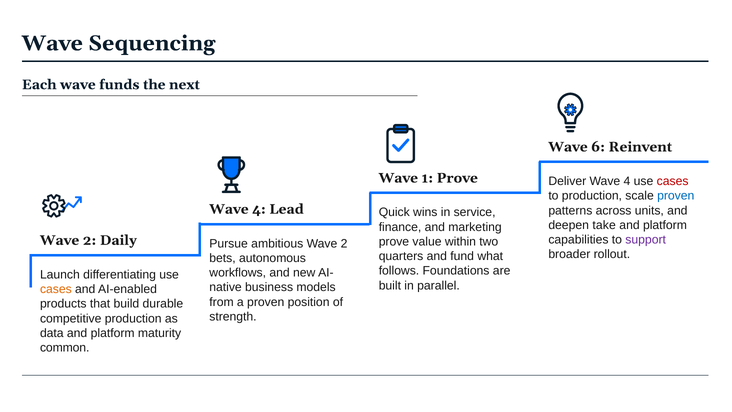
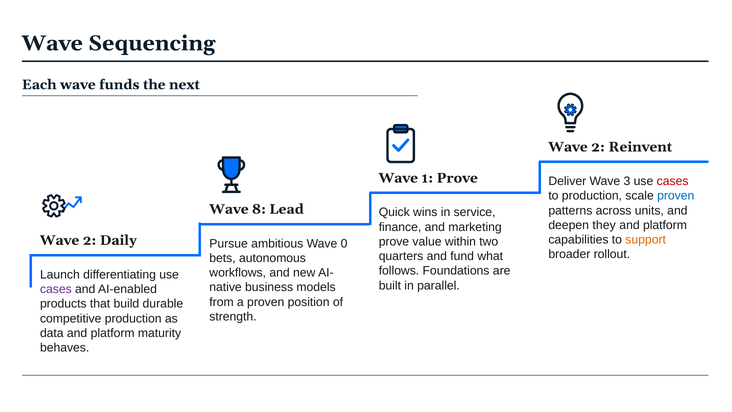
6: 6 -> 2 (598, 147)
Wave 4: 4 -> 3 (627, 181)
4: 4 -> 8 (259, 209)
take: take -> they (604, 225)
support colour: purple -> orange (646, 240)
Wave 2: 2 -> 0 (344, 243)
cases colour: orange -> purple (56, 289)
common: common -> behaves (65, 348)
